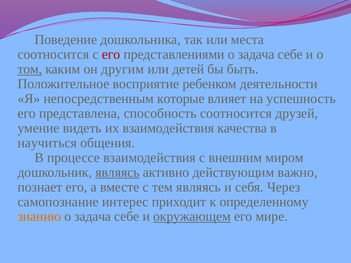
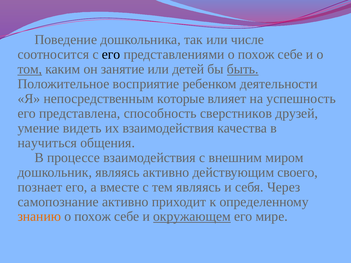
места: места -> числе (248, 40)
его colour: red -> black (111, 55)
представлениями о задача: задача -> похож (256, 55)
другим: другим -> занятие (123, 69)
быть underline: none -> present (243, 69)
способность соотносится: соотносится -> сверстников (236, 113)
являясь underline: present -> none (117, 172)
важно: важно -> своего (298, 172)
самопознание интерес: интерес -> активно (125, 202)
задача: задача -> похож (93, 217)
